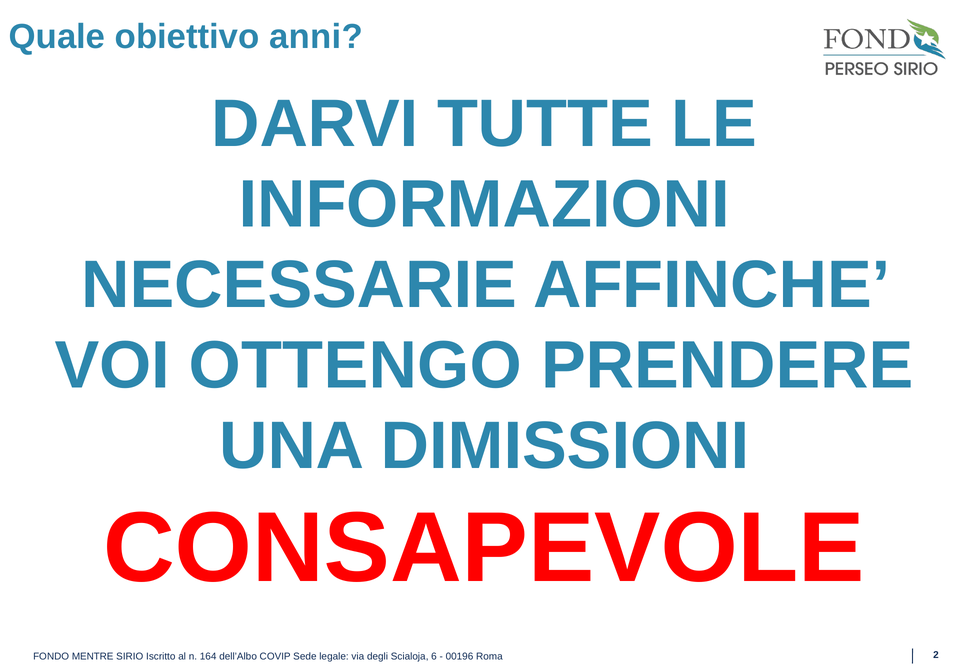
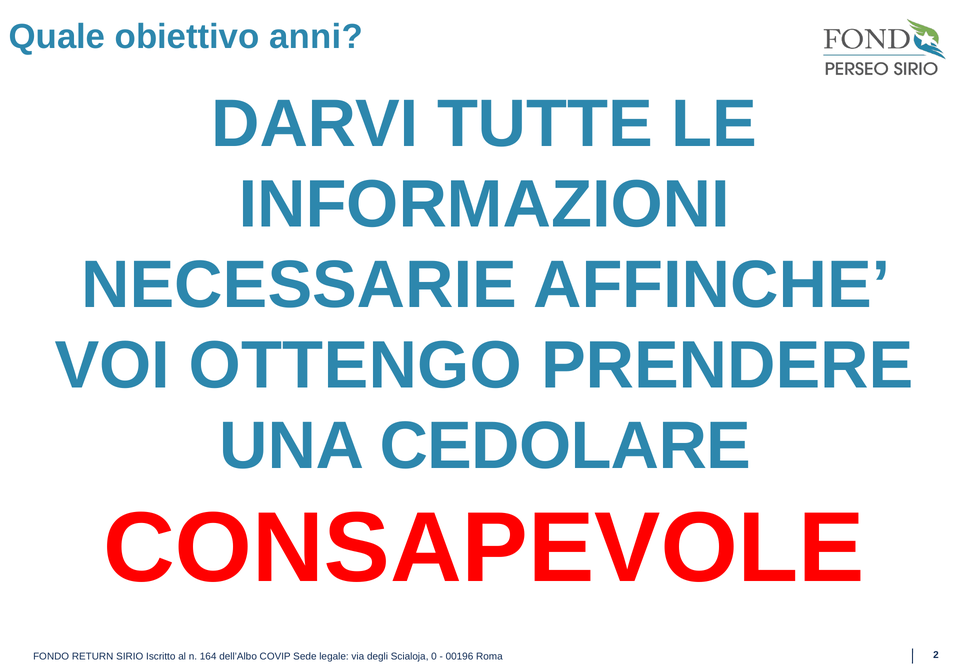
DIMISSIONI: DIMISSIONI -> CEDOLARE (565, 446)
MENTRE: MENTRE -> RETURN (93, 657)
6: 6 -> 0 (434, 657)
